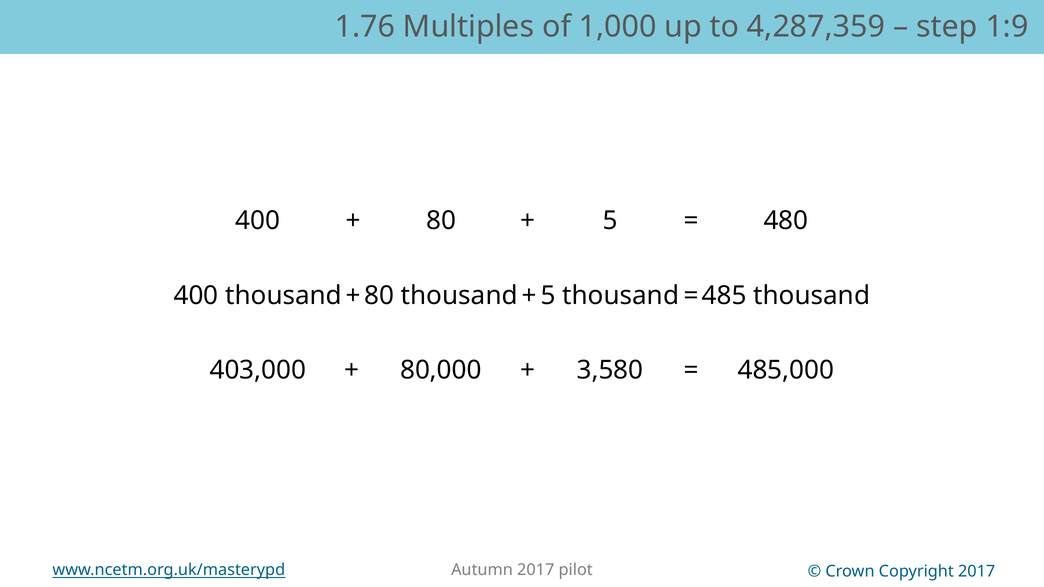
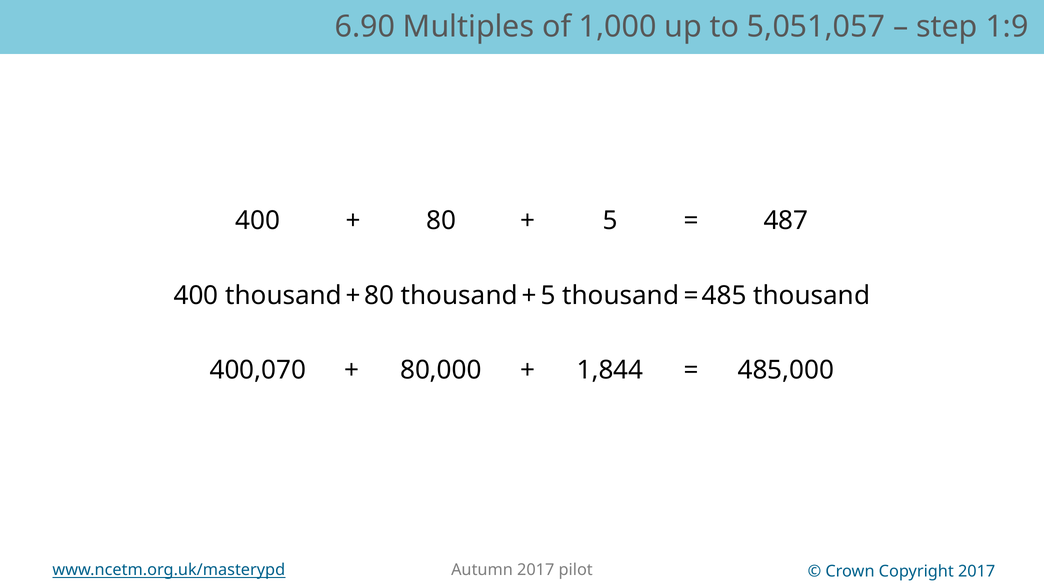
1.76: 1.76 -> 6.90 (365, 27)
4,287,359: 4,287,359 -> 5,051,057 (816, 27)
480: 480 -> 487 (786, 221)
403,000: 403,000 -> 400,070 (258, 371)
3,580: 3,580 -> 1,844 (610, 371)
